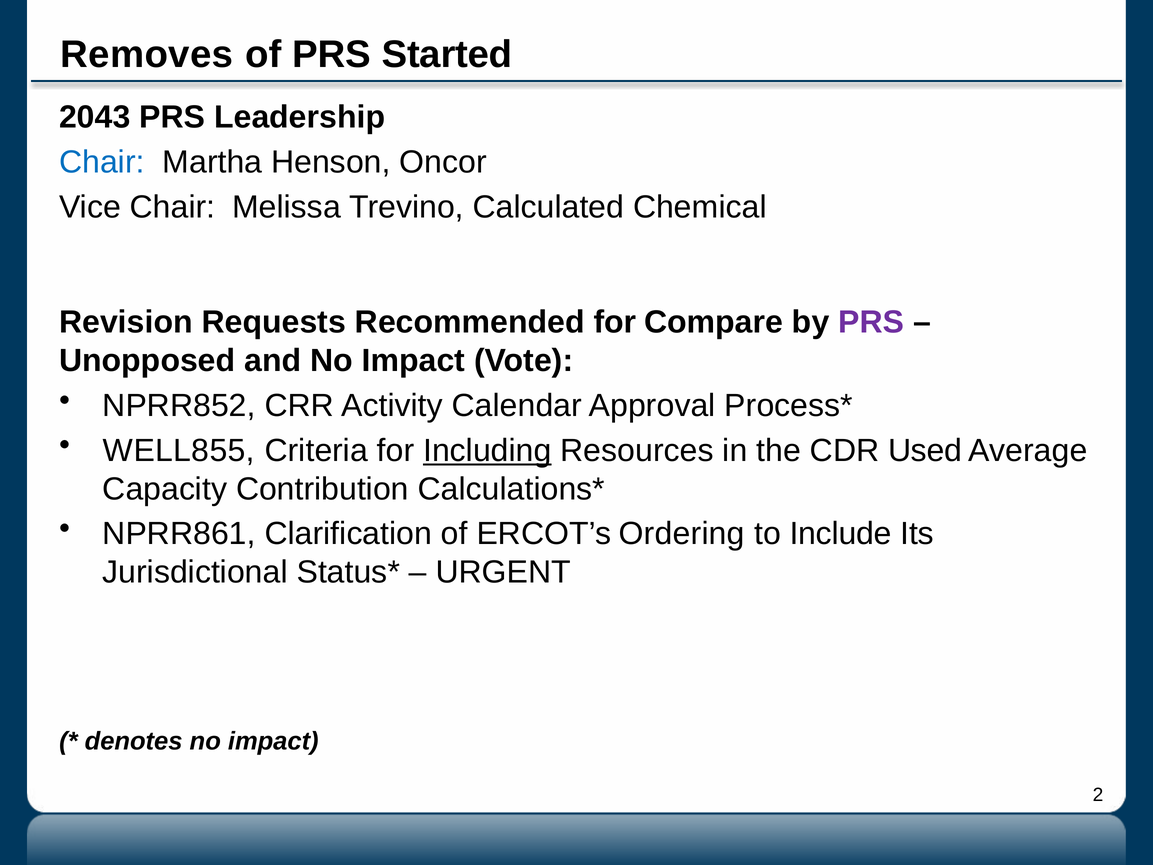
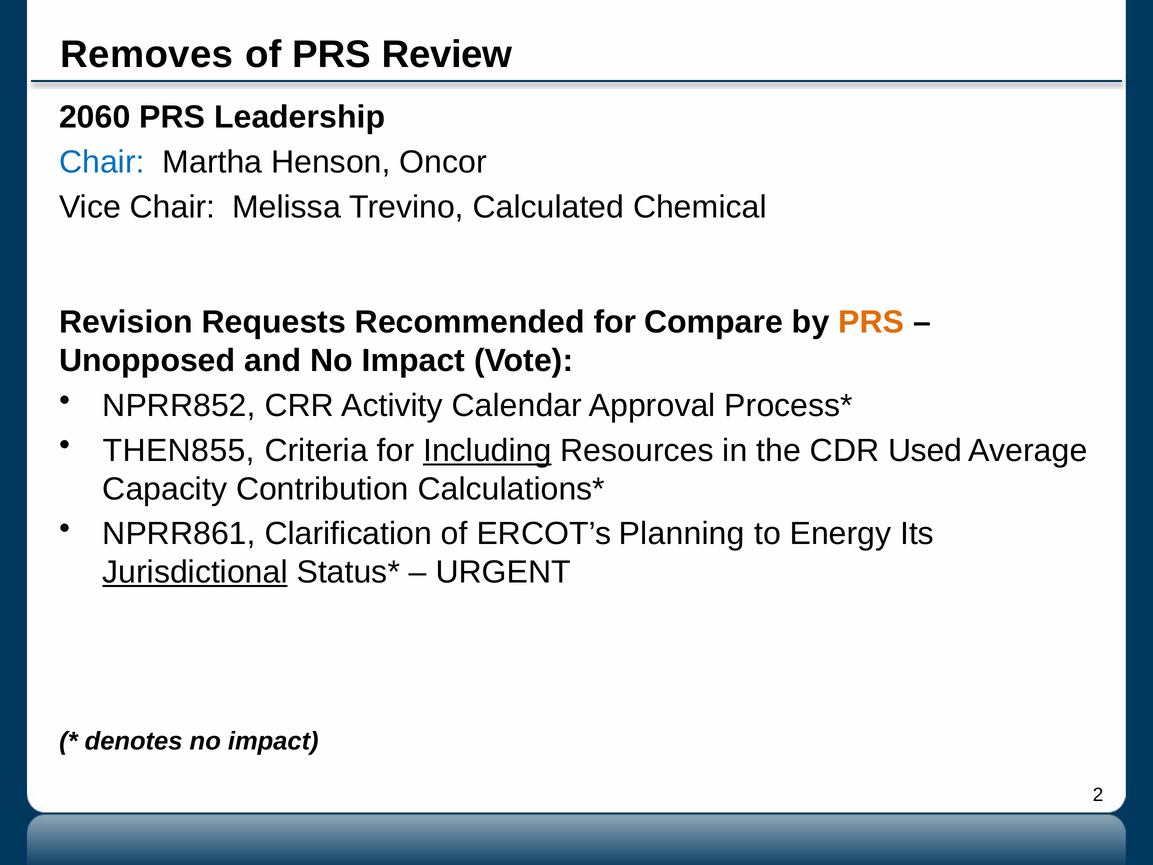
Started: Started -> Review (447, 54)
2043: 2043 -> 2060 (95, 117)
PRS colour: purple -> orange (871, 322)
WELL855: WELL855 -> THEN855 (179, 450)
Ordering: Ordering -> Planning (682, 534)
Include: Include -> Energy (840, 534)
Jurisdictional underline: none -> present (195, 572)
